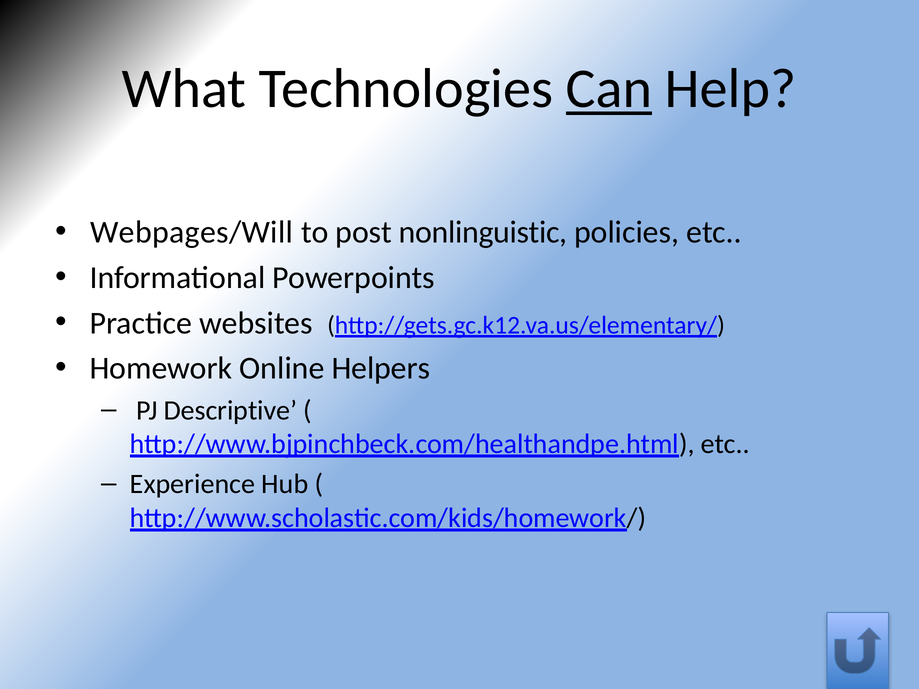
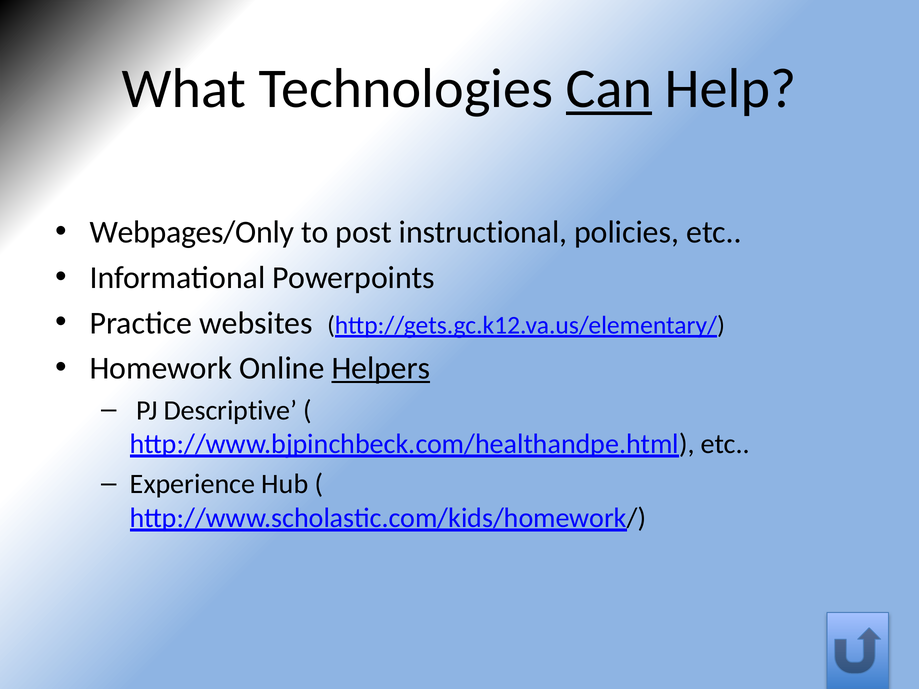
Webpages/Will: Webpages/Will -> Webpages/Only (192, 232)
nonlinguistic: nonlinguistic -> instructional (483, 232)
Helpers underline: none -> present (381, 369)
